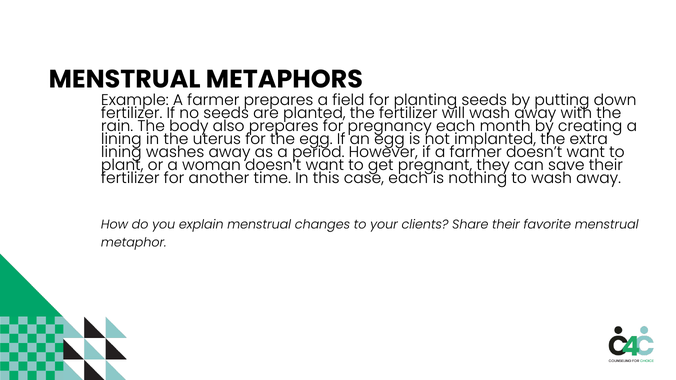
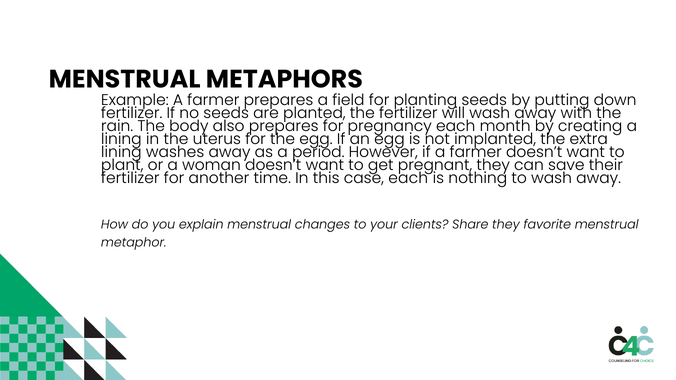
Share their: their -> they (506, 225)
